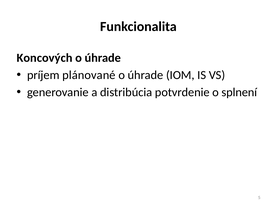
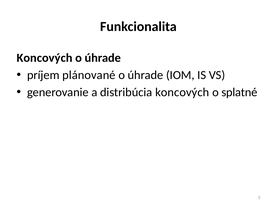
distribúcia potvrdenie: potvrdenie -> koncových (182, 93)
splnení: splnení -> splatné (239, 93)
